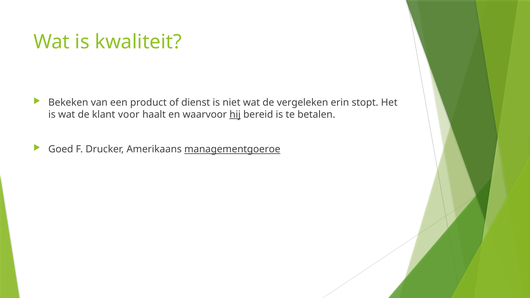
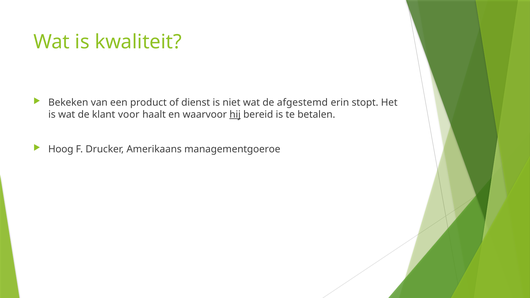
vergeleken: vergeleken -> afgestemd (302, 103)
Goed: Goed -> Hoog (61, 149)
managementgoeroe underline: present -> none (232, 149)
